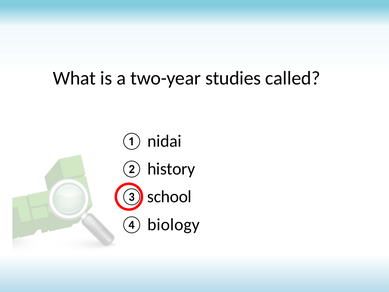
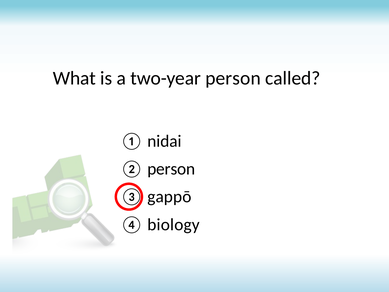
two-year studies: studies -> person (233, 78)
② history: history -> person (171, 169)
school: school -> gappō (169, 197)
